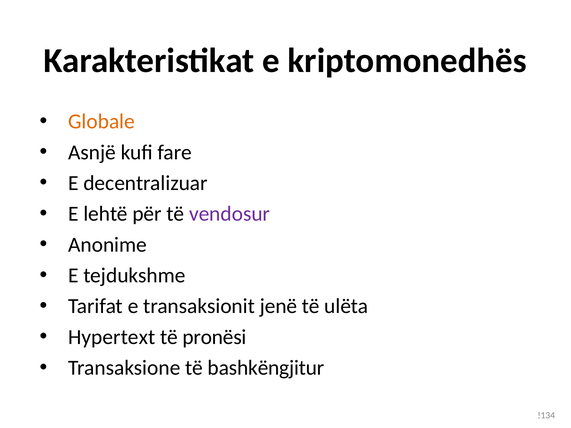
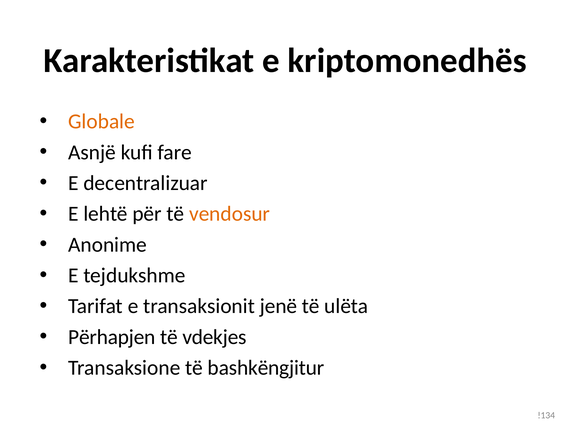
vendosur colour: purple -> orange (230, 214)
Hypertext: Hypertext -> Përhapjen (112, 337)
pronësi: pronësi -> vdekjes (214, 337)
